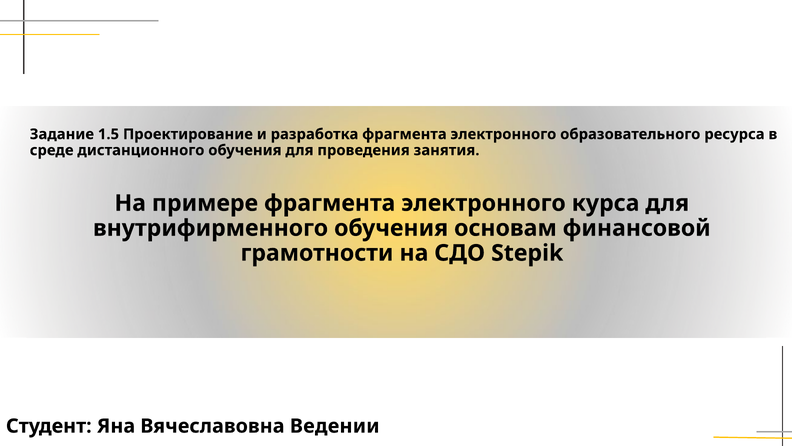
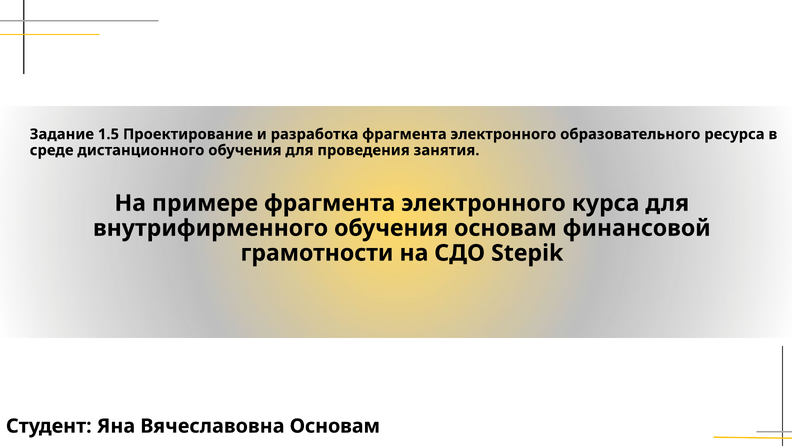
Вячеславовна Ведении: Ведении -> Основам (335, 426)
